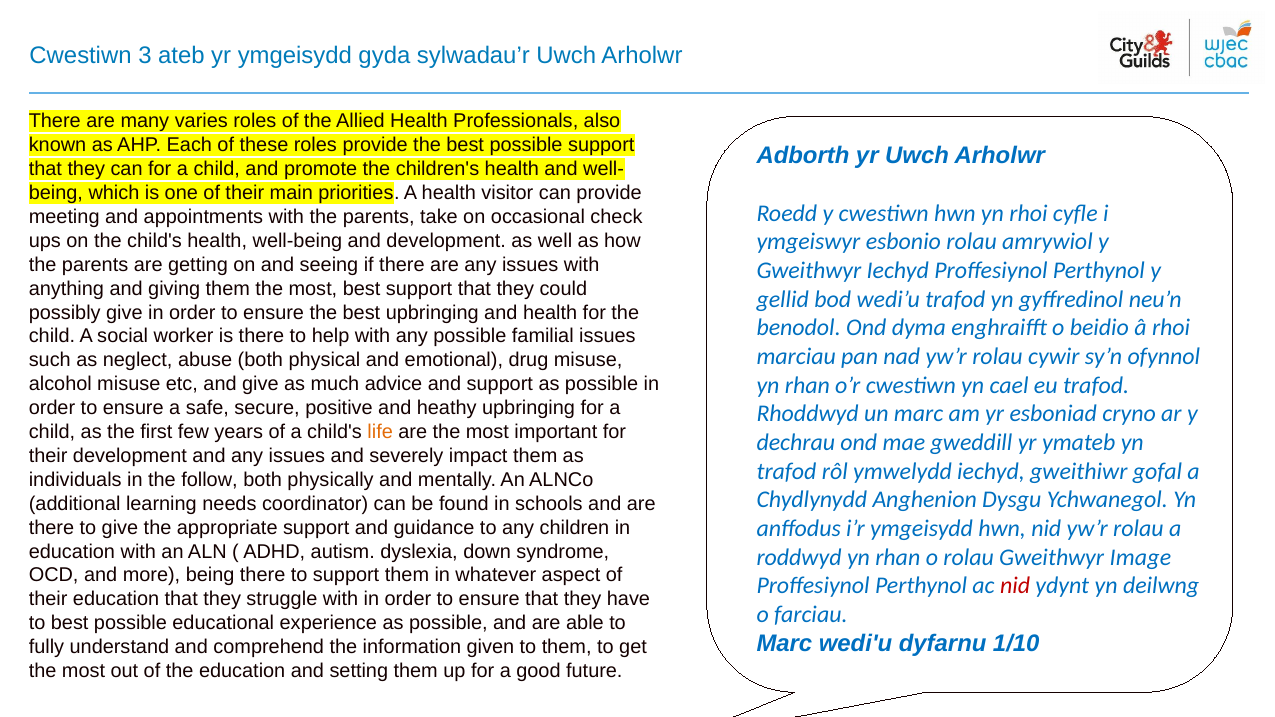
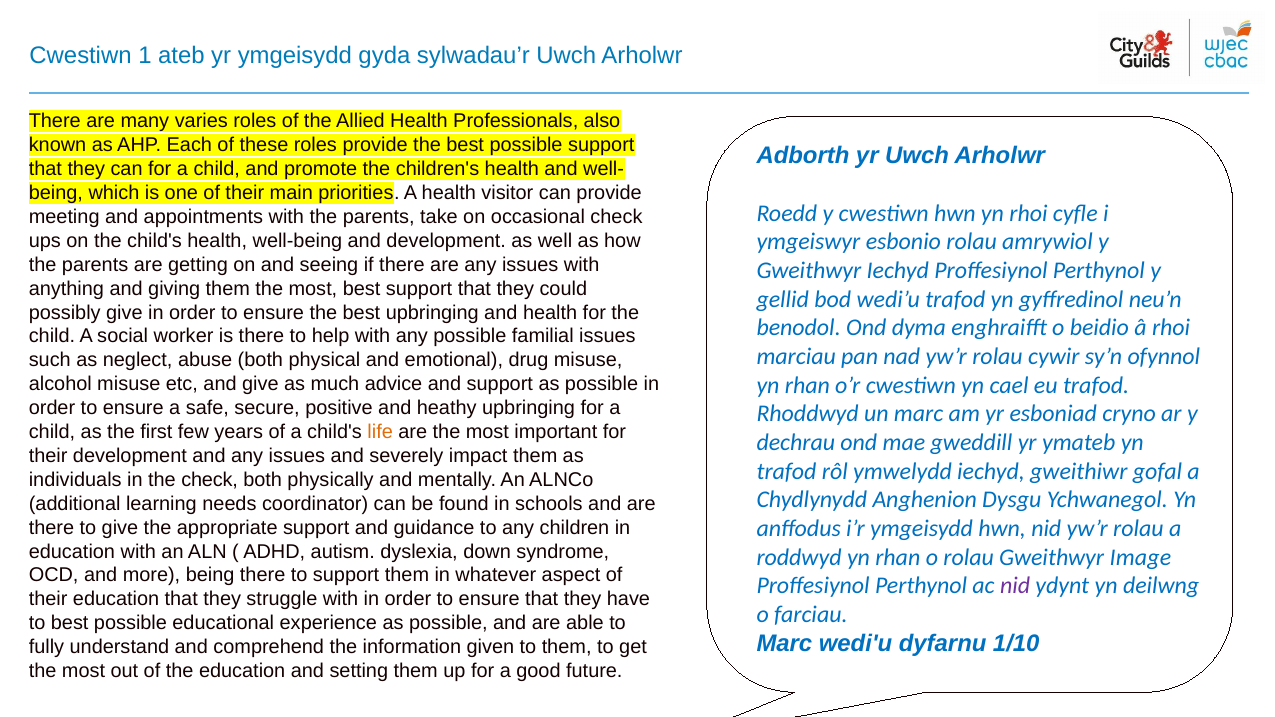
3: 3 -> 1 (145, 56)
the follow: follow -> check (210, 480)
nid colour: red -> purple (1015, 586)
